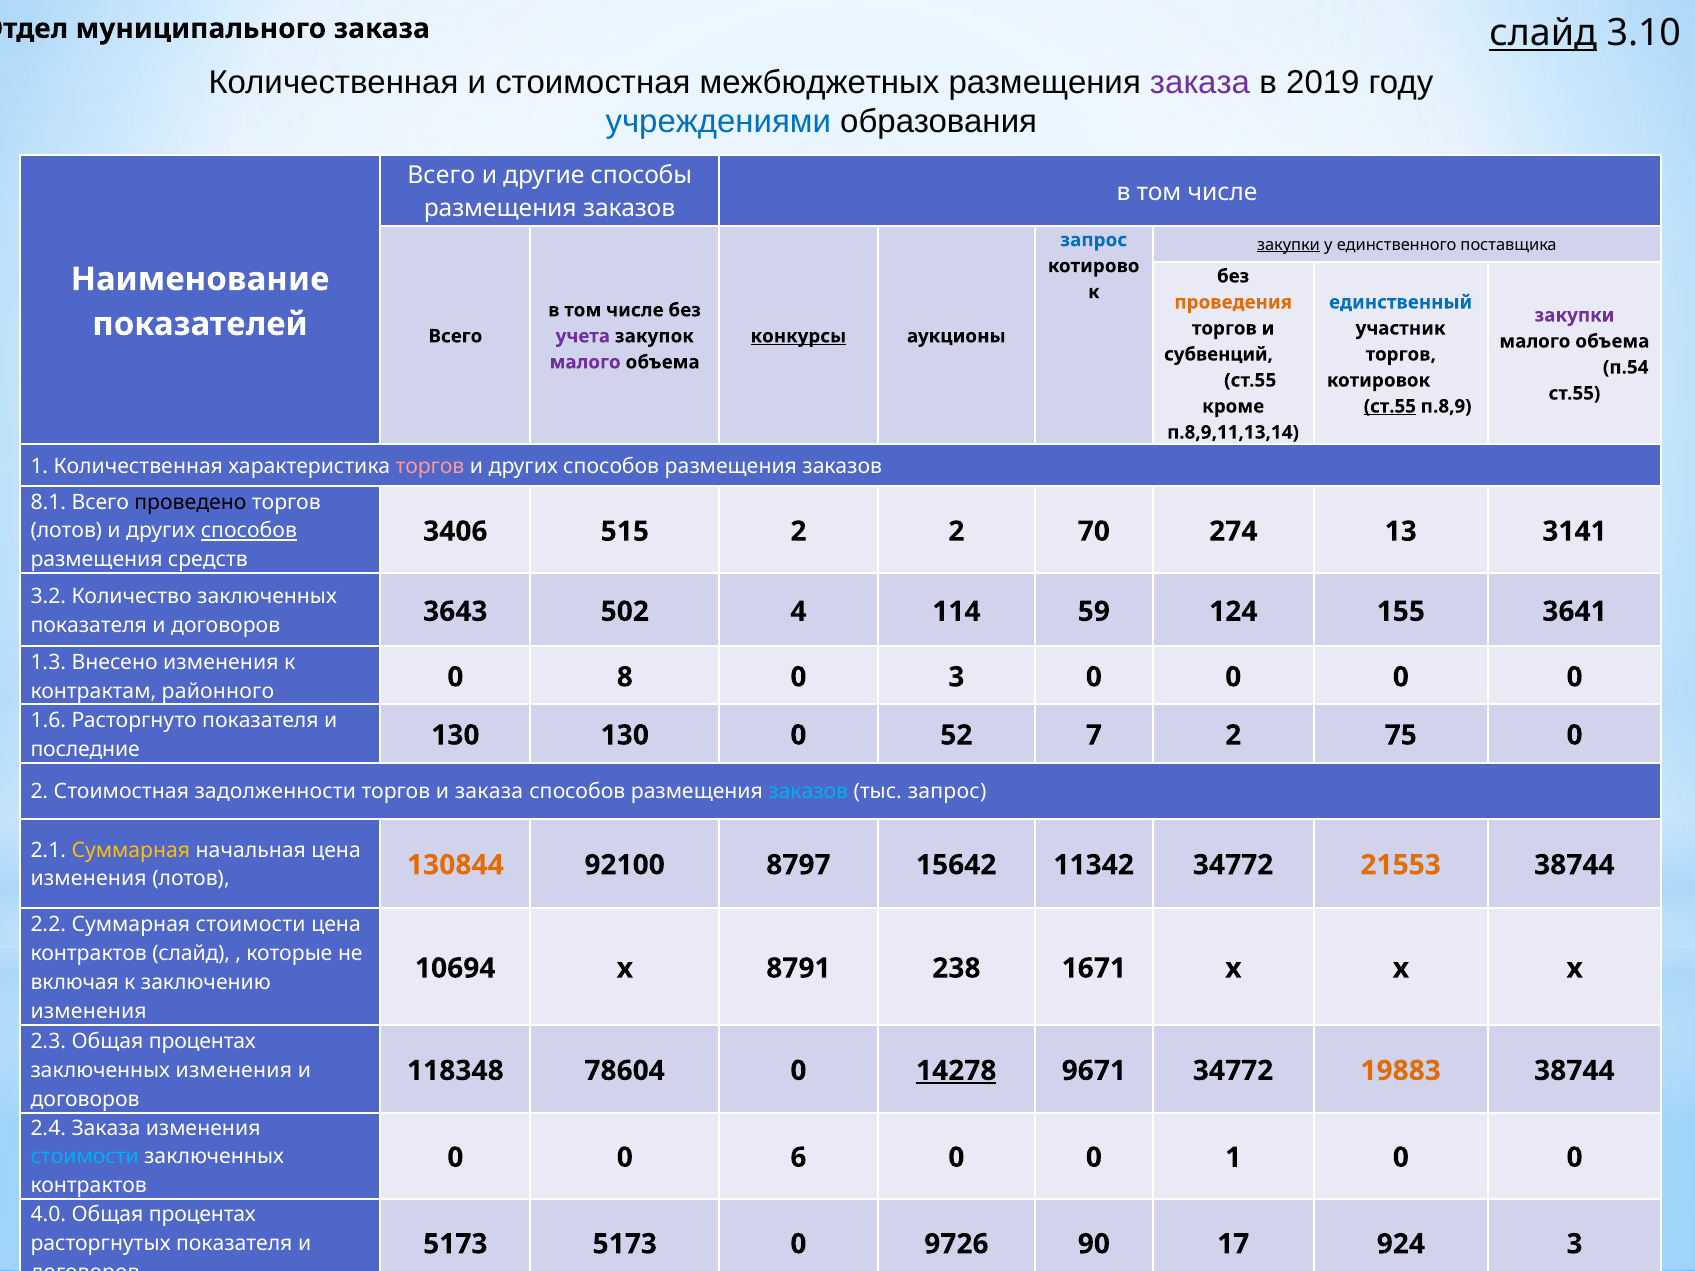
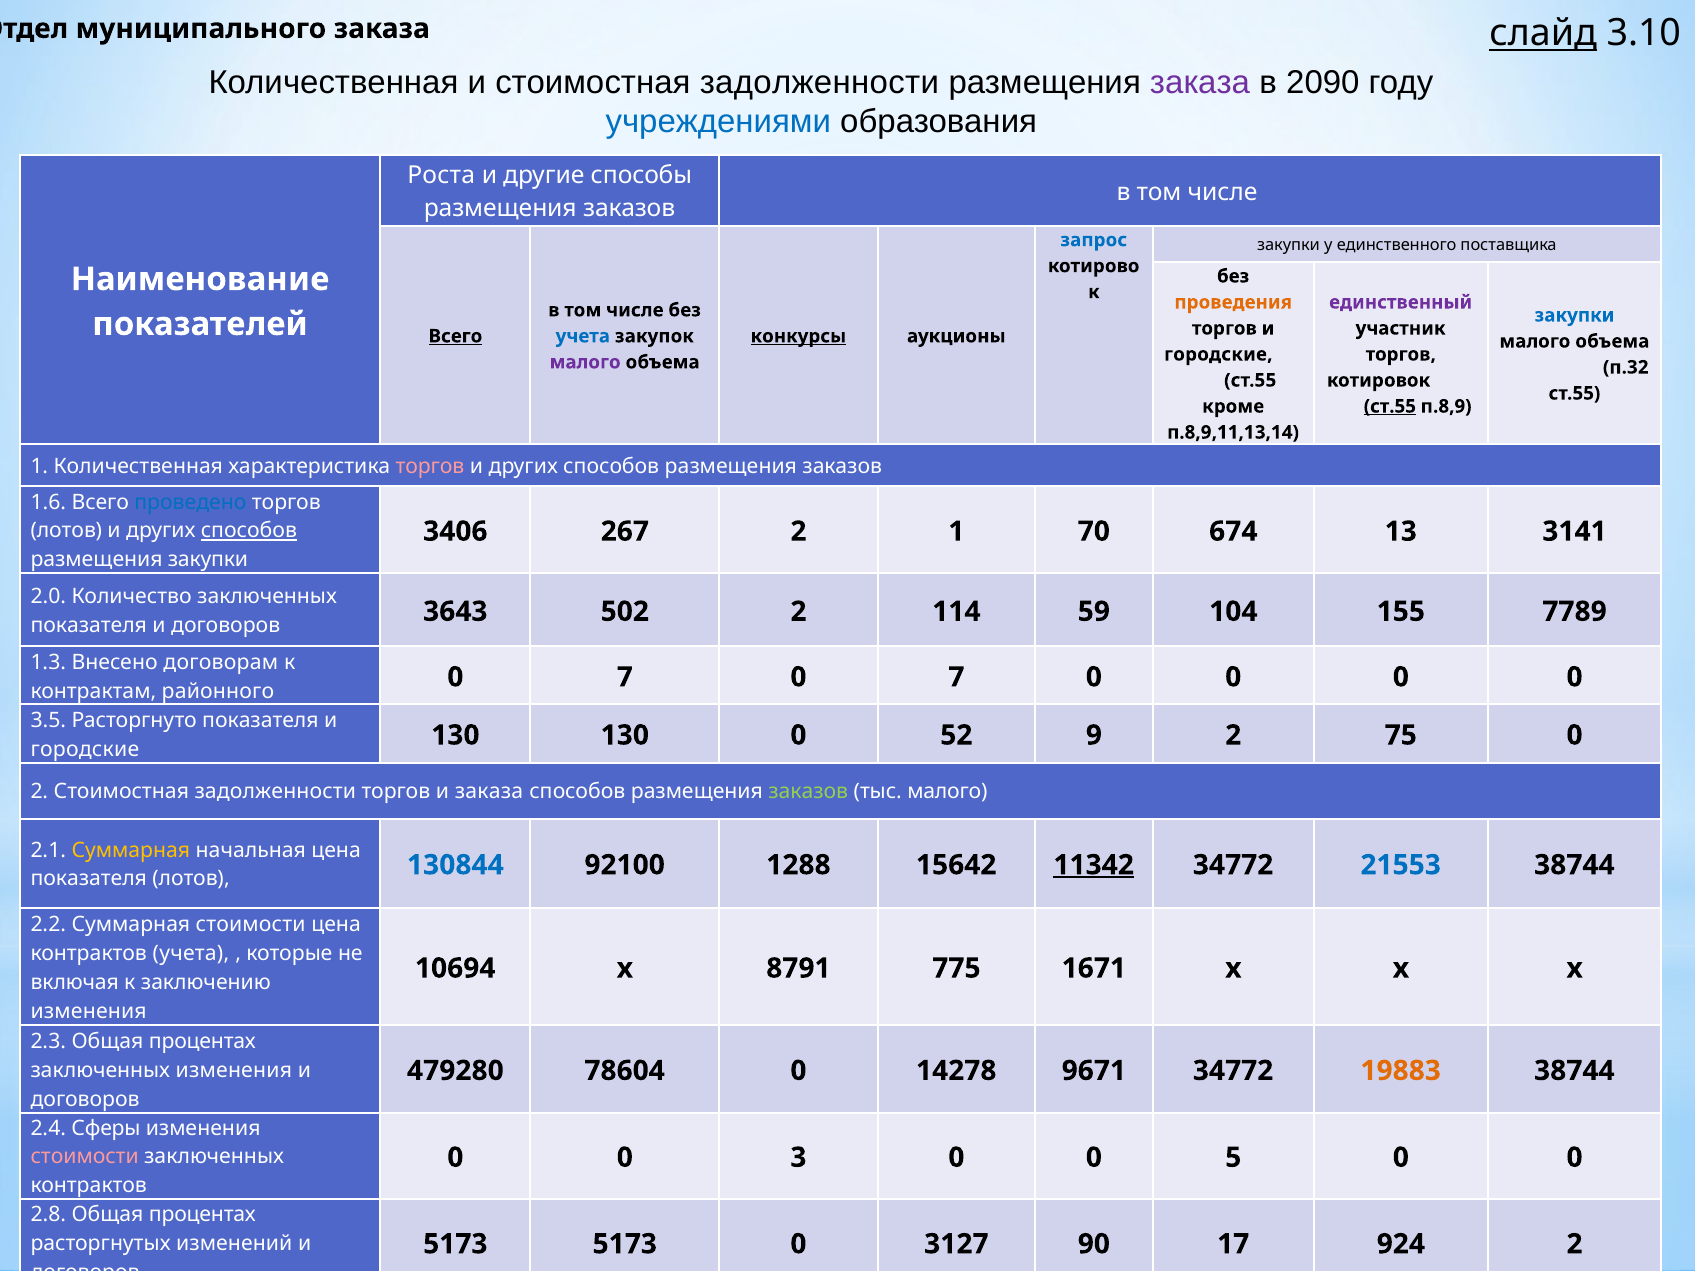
и стоимостная межбюджетных: межбюджетных -> задолженности (819, 82)
2019: 2019 -> 2090 (1323, 82)
Всего: Всего -> Роста (441, 175)
закупки underline: present -> none (1289, 245)
единственный colour: blue -> purple (1401, 302)
закупки colour: purple -> blue (1574, 315)
Всего underline: none -> present (455, 336)
учета colour: purple -> blue (583, 336)
субвенций: субвенций -> городские (1218, 354)
п.54: п.54 -> п.32 (1626, 367)
8.1: 8.1 -> 1.6 (48, 502)
проведено colour: black -> blue (190, 502)
515: 515 -> 267 (625, 531)
2 2: 2 -> 1 (956, 531)
274: 274 -> 674 (1233, 531)
размещения средств: средств -> закупки (208, 560)
3.2: 3.2 -> 2.0 (48, 597)
502 4: 4 -> 2 (798, 612)
124: 124 -> 104 (1233, 612)
3641: 3641 -> 7789 (1575, 612)
Внесено изменения: изменения -> договорам (221, 662)
8: 8 -> 7 (625, 677)
3: 3 -> 7 (956, 677)
1.6: 1.6 -> 3.5 (48, 720)
последние: последние -> городские (85, 749)
7: 7 -> 9 (1094, 735)
заказов colour: light blue -> light green (808, 792)
тыс запрос: запрос -> малого (947, 792)
изменения: изменения -> показателя (89, 879)
130844 colour: orange -> blue (455, 865)
8797: 8797 -> 1288 (798, 865)
11342 underline: none -> present (1094, 865)
21553 colour: orange -> blue (1401, 865)
контрактов слайд: слайд -> учета (191, 954)
238: 238 -> 775 (956, 968)
118348: 118348 -> 479280 (455, 1071)
14278 underline: present -> none (956, 1071)
2.4 Заказа: Заказа -> Сферы (106, 1128)
стоимости colour: light blue -> pink (85, 1157)
6: 6 -> 3 (798, 1158)
0 1: 1 -> 5 (1233, 1158)
4.0: 4.0 -> 2.8 (48, 1215)
расторгнутых показателя: показателя -> изменений (234, 1244)
9726: 9726 -> 3127 (956, 1244)
924 3: 3 -> 2 (1575, 1244)
